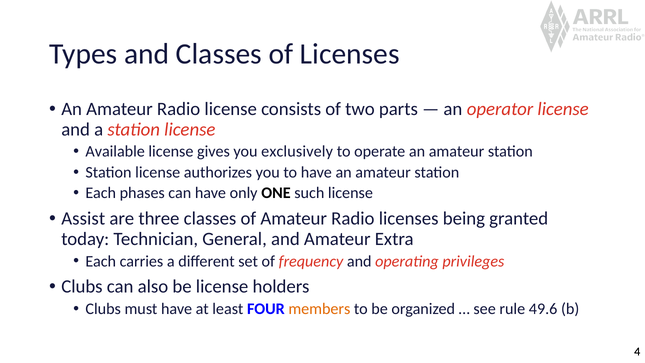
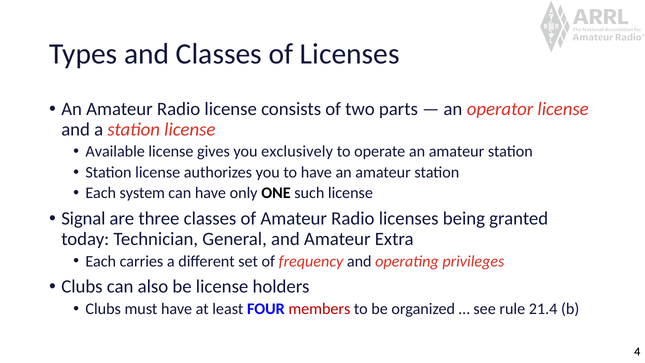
phases: phases -> system (142, 193)
Assist: Assist -> Signal (83, 219)
members colour: orange -> red (319, 309)
49.6: 49.6 -> 21.4 (543, 309)
